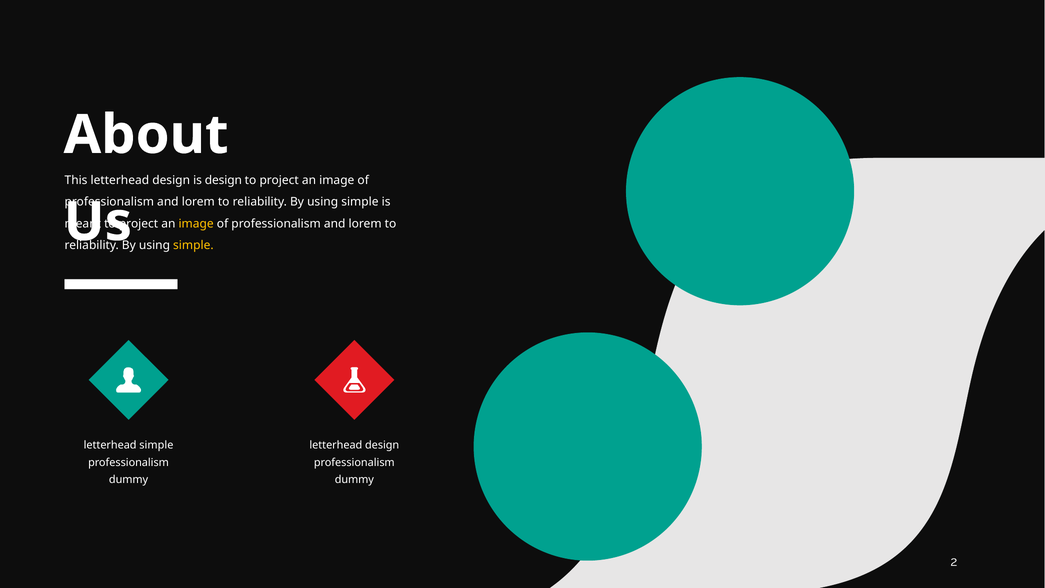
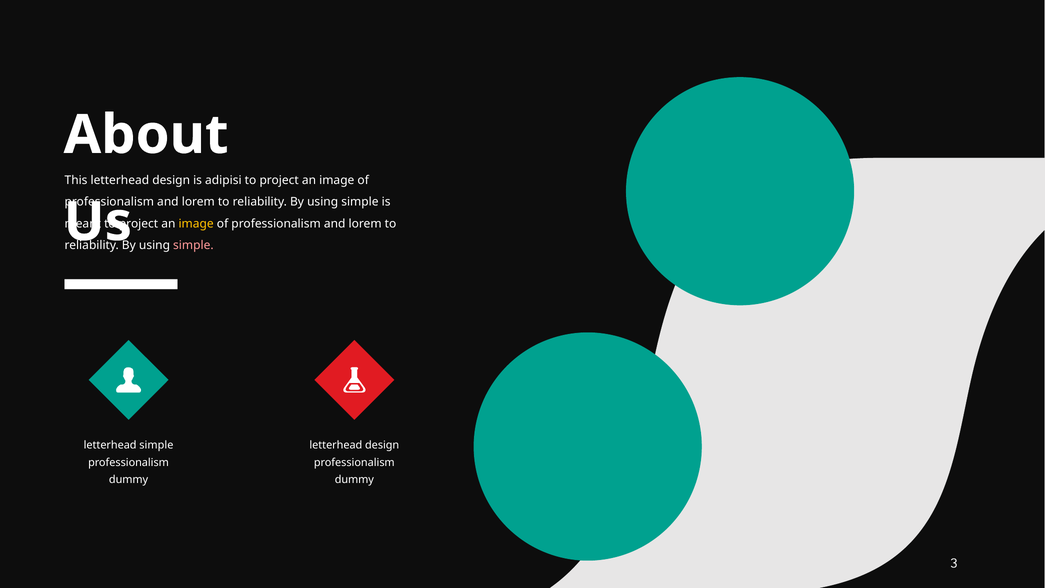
is design: design -> adipisi (223, 180)
simple colour: yellow -> pink (193, 245)
2: 2 -> 3 (954, 561)
